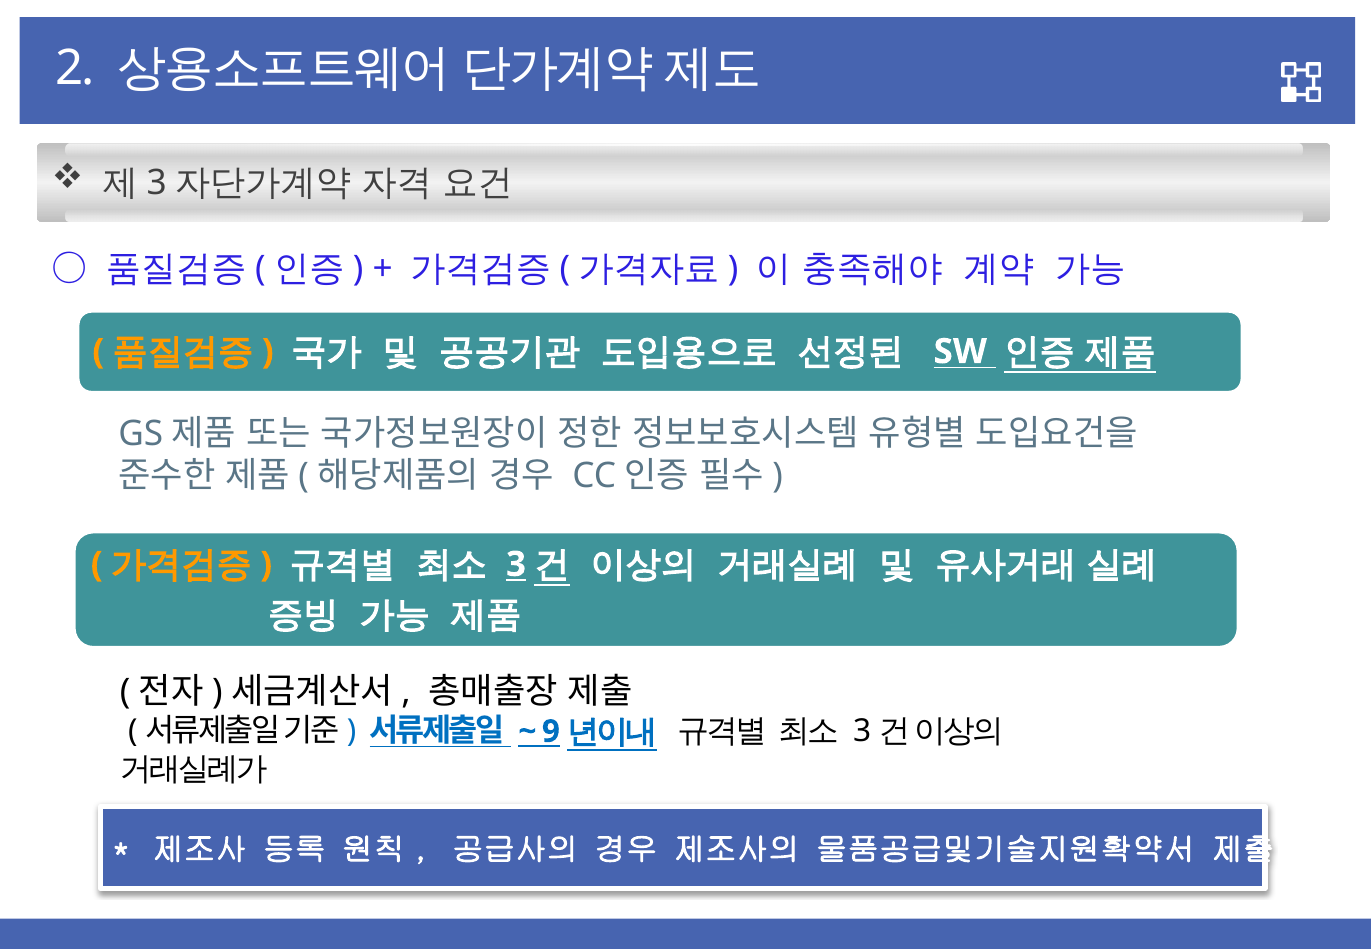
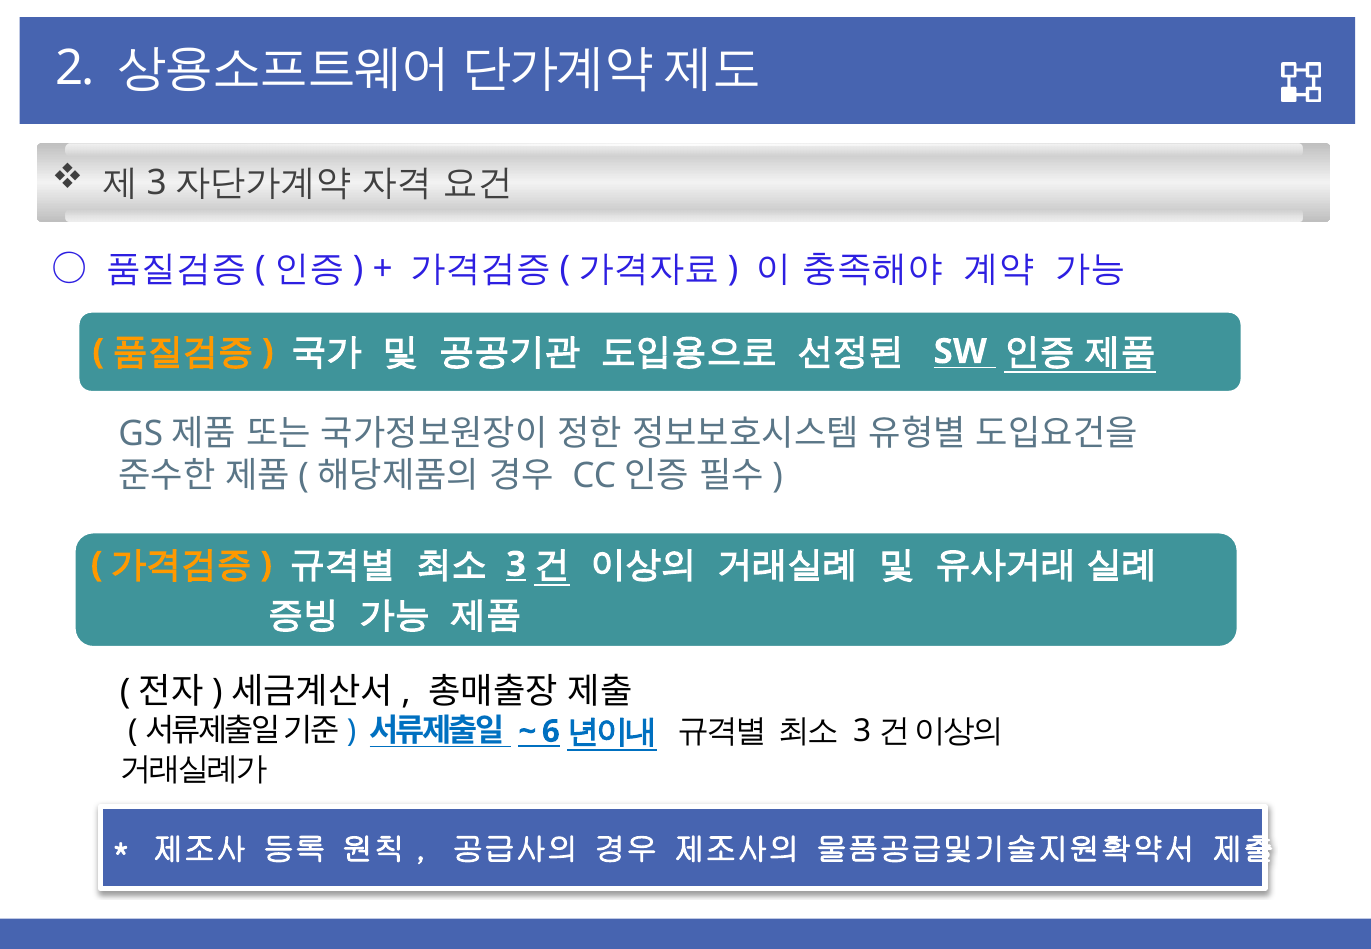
9: 9 -> 6 (551, 732)
